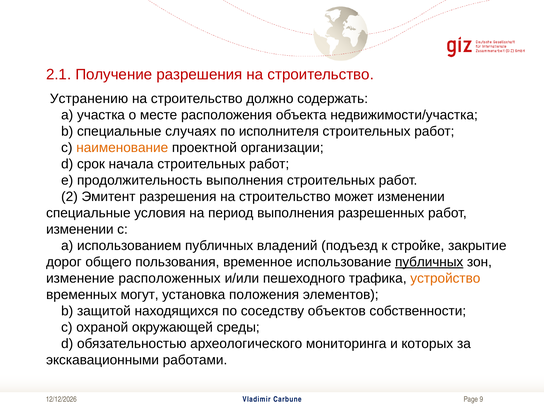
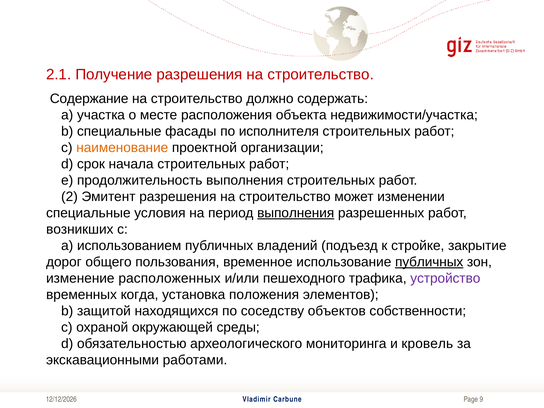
Устранению: Устранению -> Содержание (89, 99)
случаях: случаях -> фасады (191, 131)
выполнения underline: none -> present (296, 213)
изменении: изменении -> возникших (80, 229)
устройство colour: orange -> purple (445, 278)
могут: могут -> когда (140, 295)
которых: которых -> кровель (427, 344)
